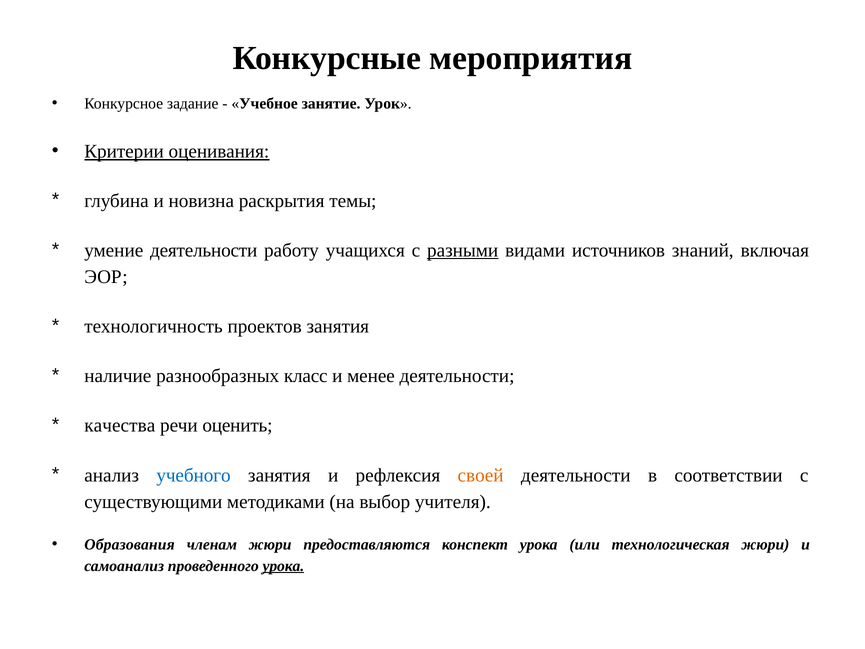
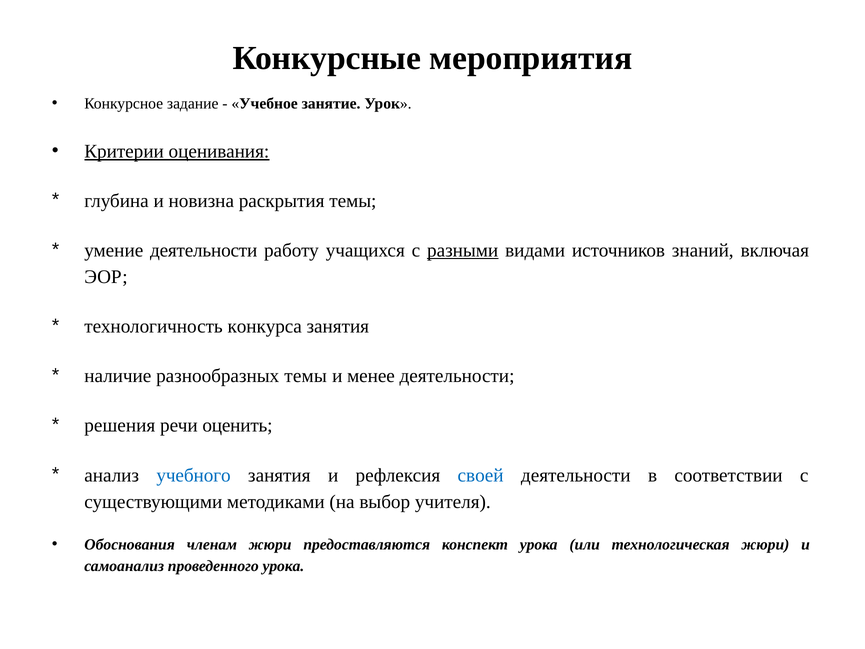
проектов: проектов -> конкурса (265, 326)
разнообразных класс: класс -> темы (306, 376)
качества: качества -> решения (120, 425)
своей colour: orange -> blue (481, 475)
Образования: Образования -> Обоснования (130, 544)
урока underline: present -> none (283, 566)
